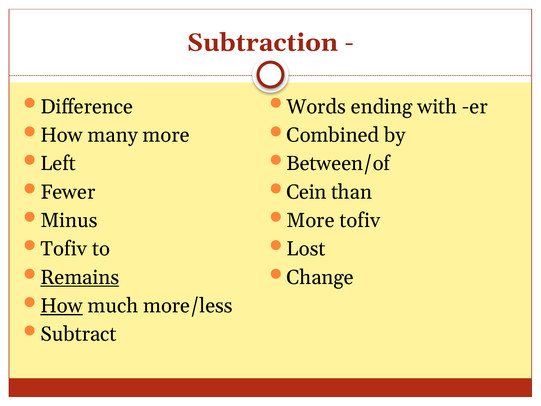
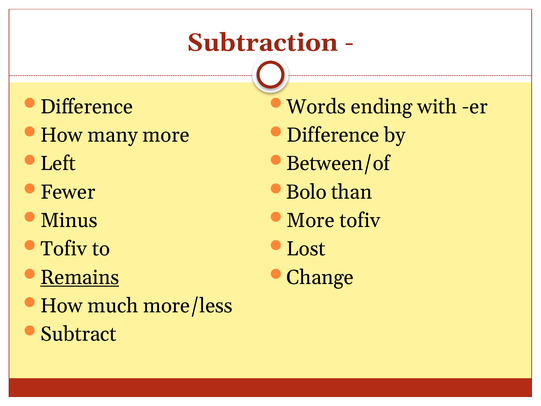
Combined: Combined -> Difference (333, 135)
Cein: Cein -> Bolo (306, 192)
How underline: present -> none (62, 306)
